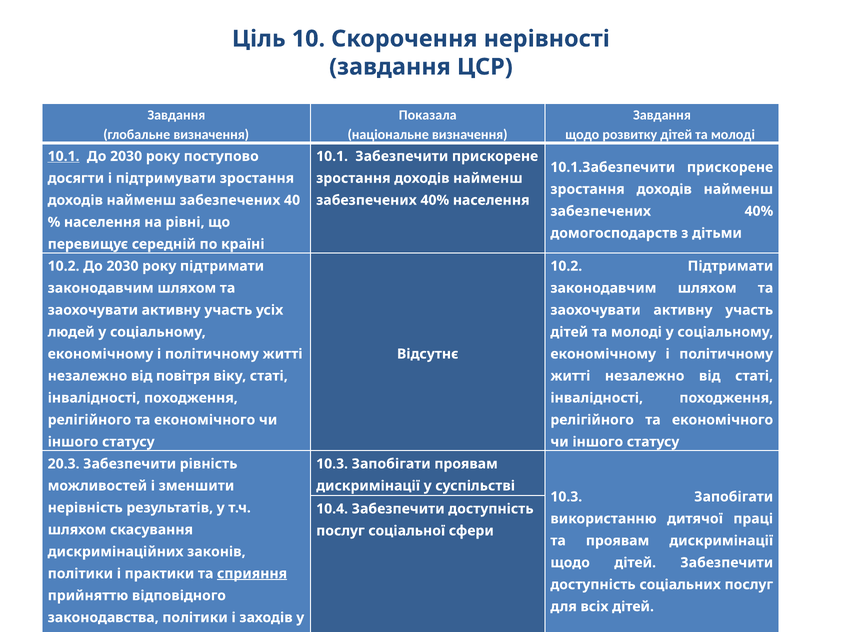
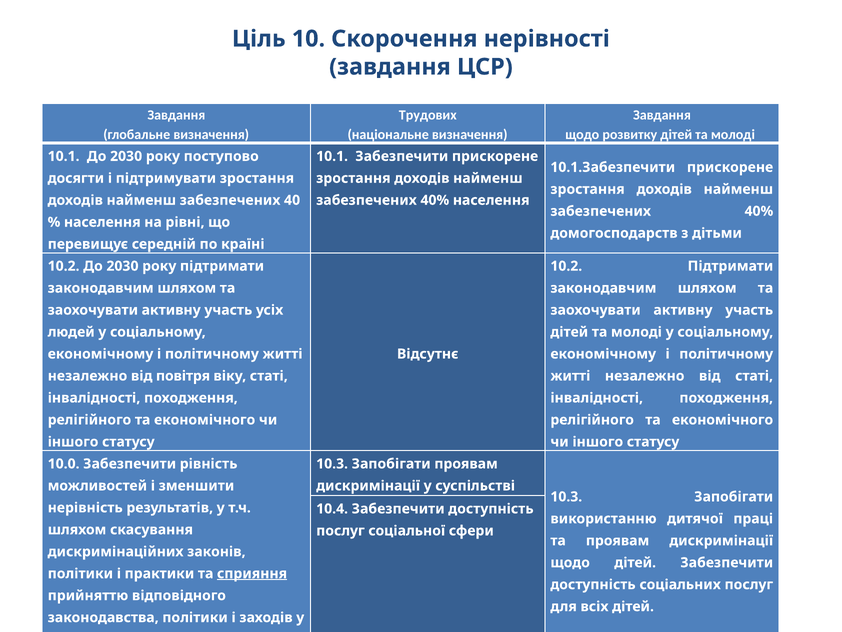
Показала: Показала -> Трудових (428, 115)
10.1 underline: present -> none (64, 156)
20.3: 20.3 -> 10.0 (64, 463)
